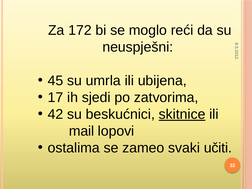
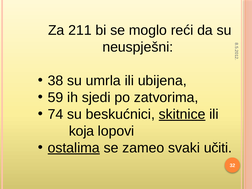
172: 172 -> 211 (80, 30)
45: 45 -> 38 (56, 81)
17: 17 -> 59 (56, 97)
42: 42 -> 74 (56, 114)
mail: mail -> koja (82, 131)
ostalima underline: none -> present (74, 148)
